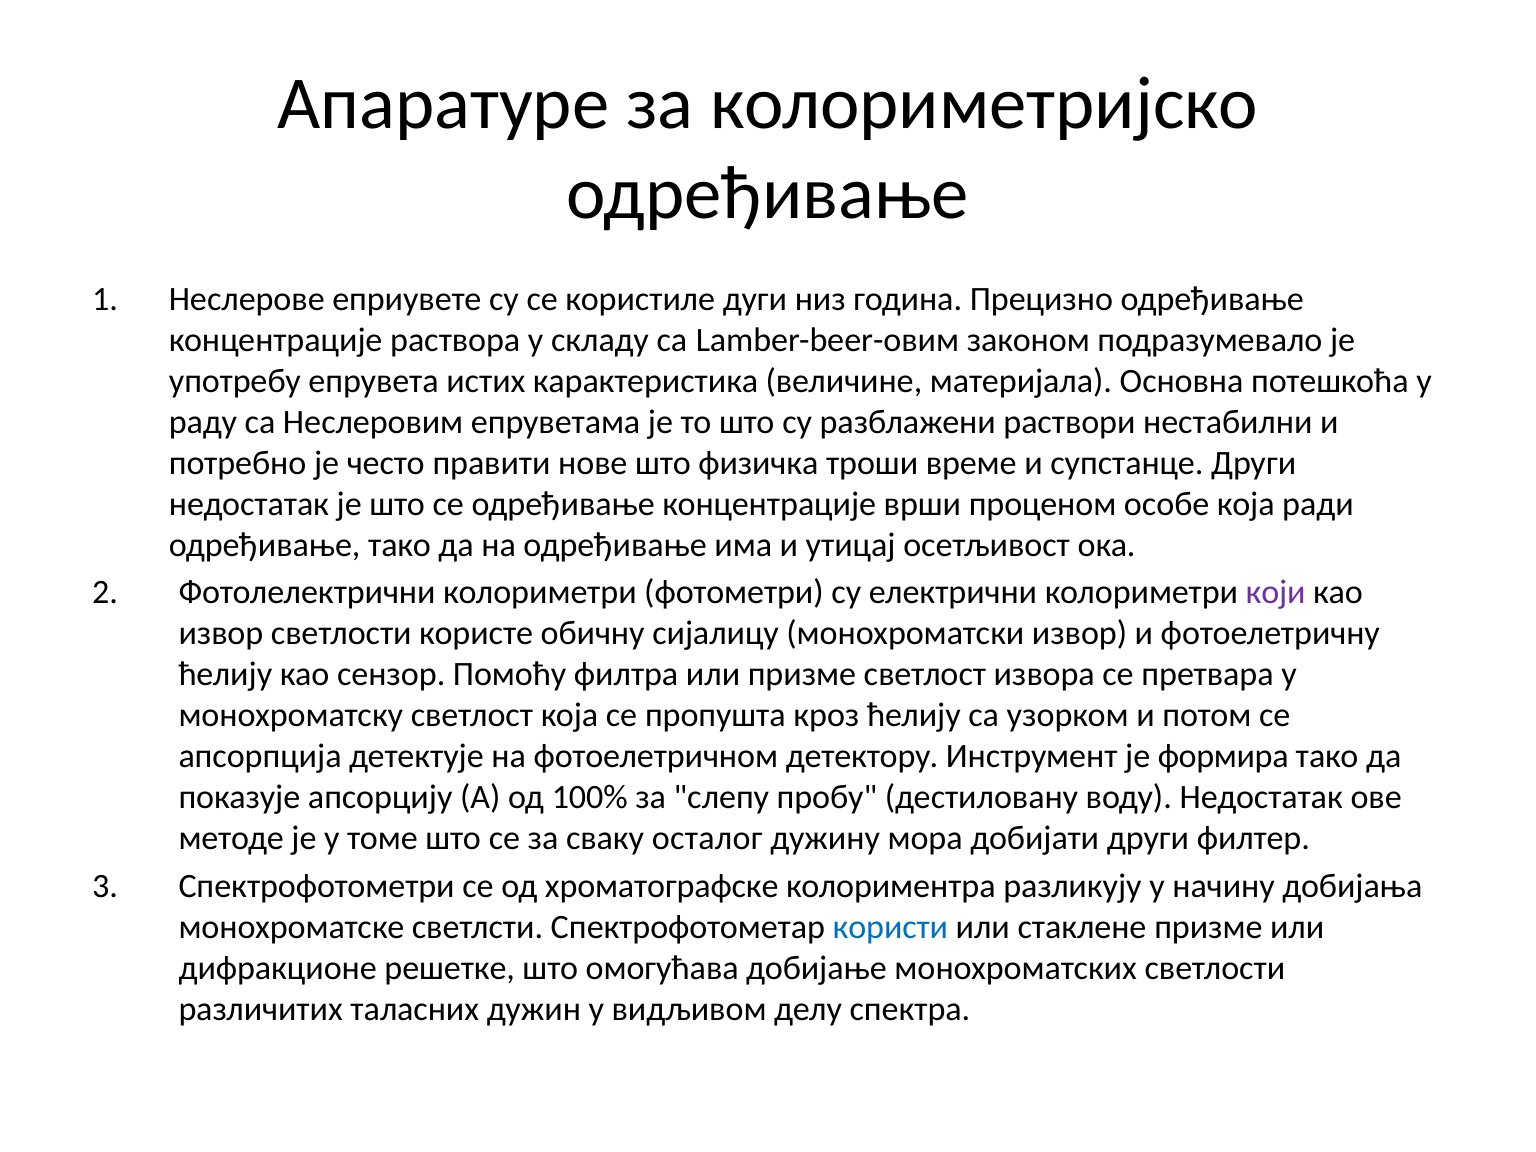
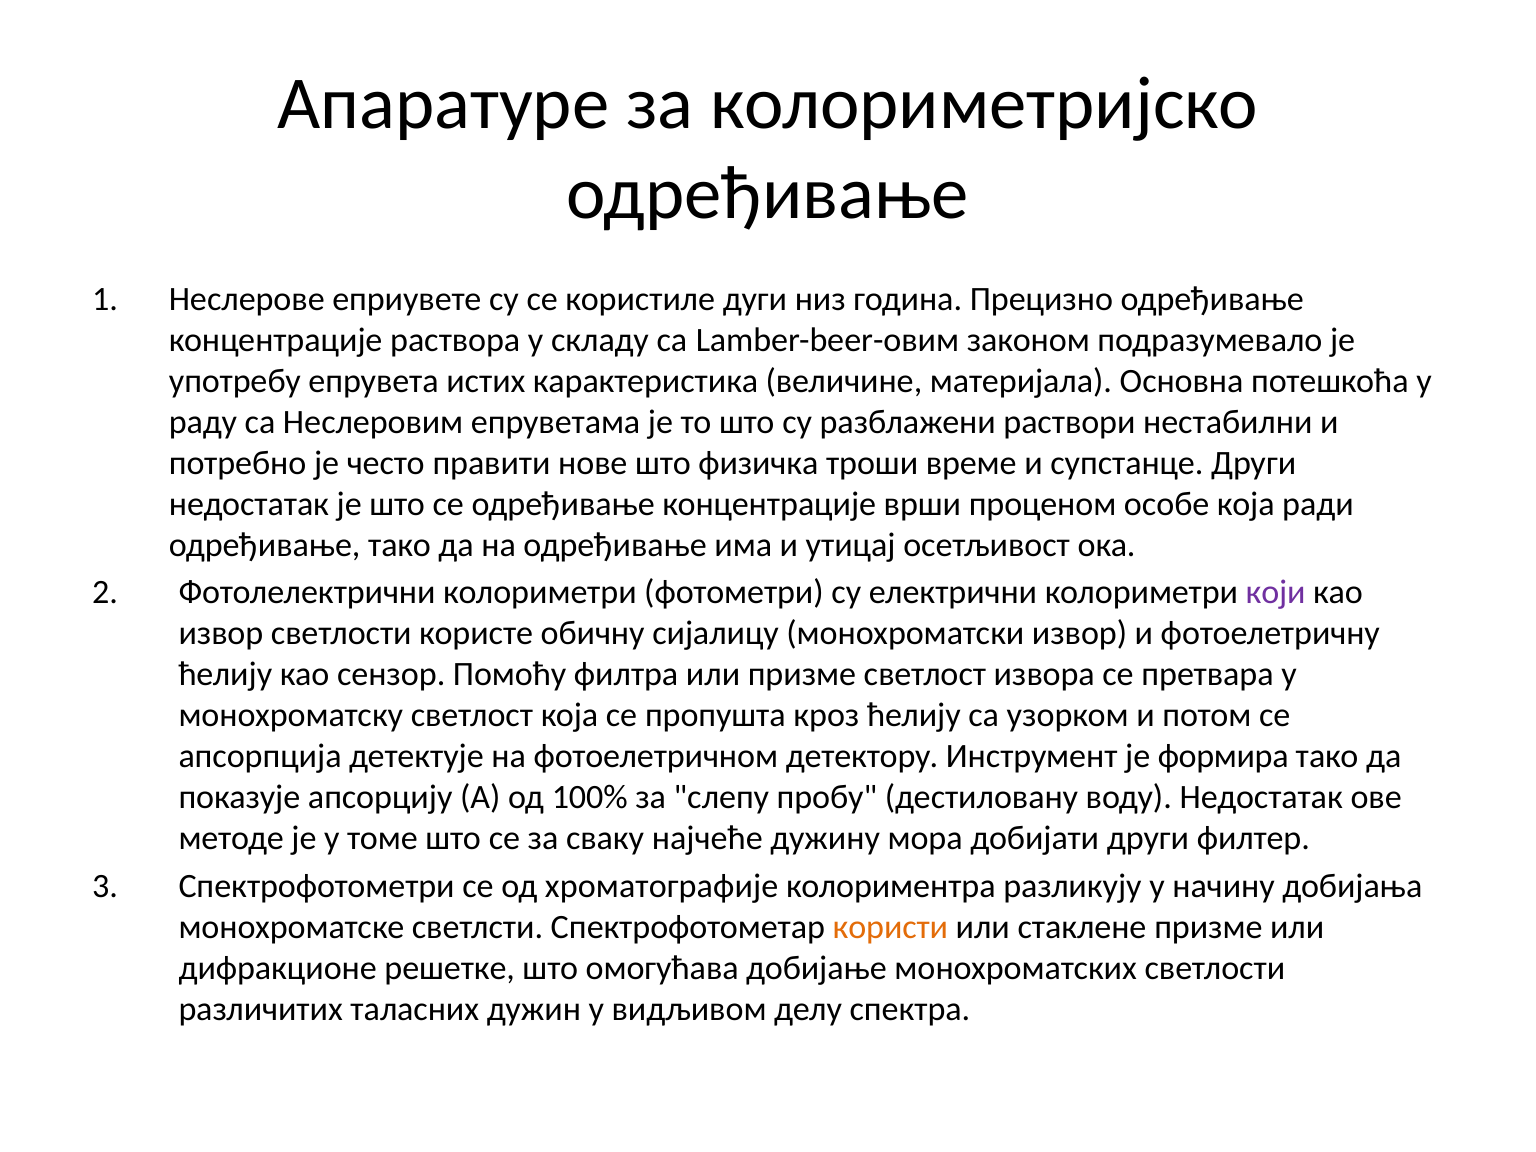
осталог: осталог -> најчеће (707, 838)
хроматографске: хроматографске -> хроматографије (662, 886)
користи colour: blue -> orange (890, 927)
